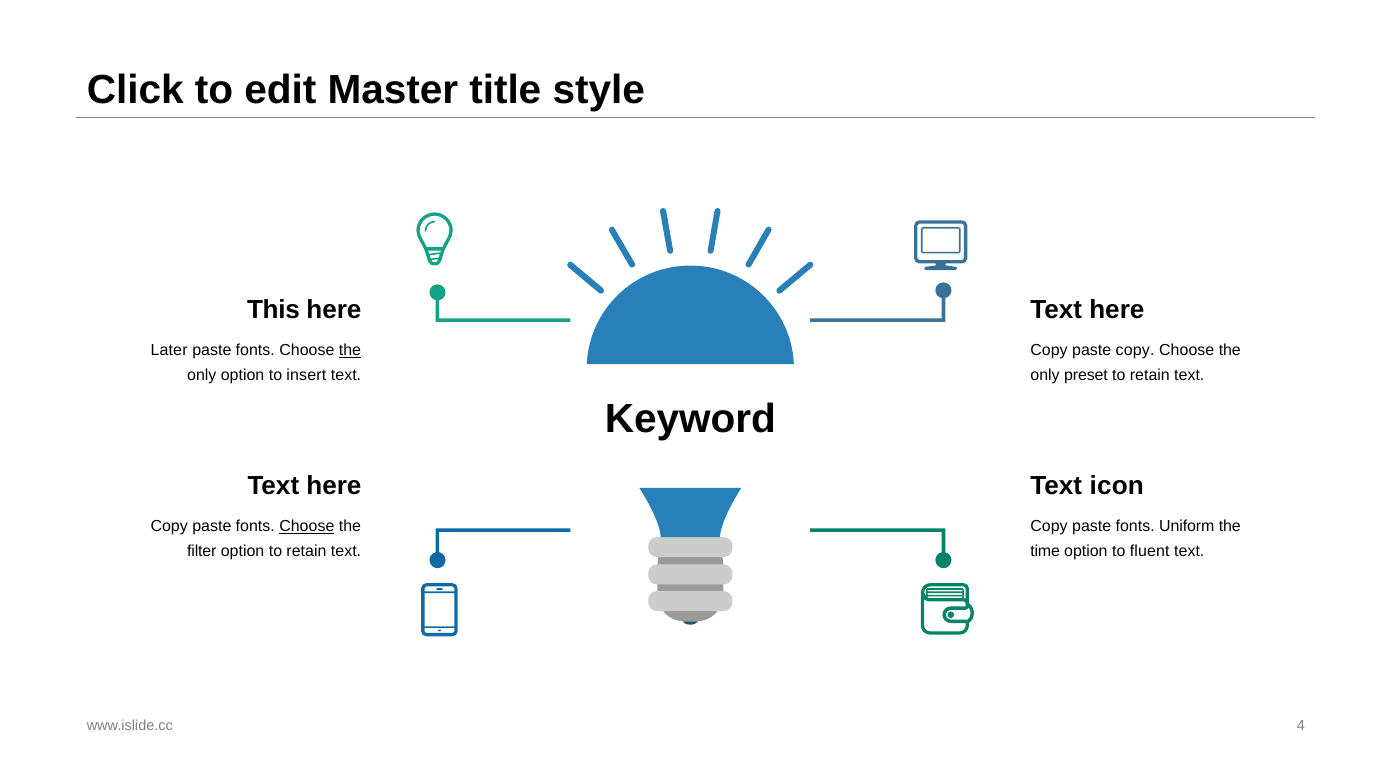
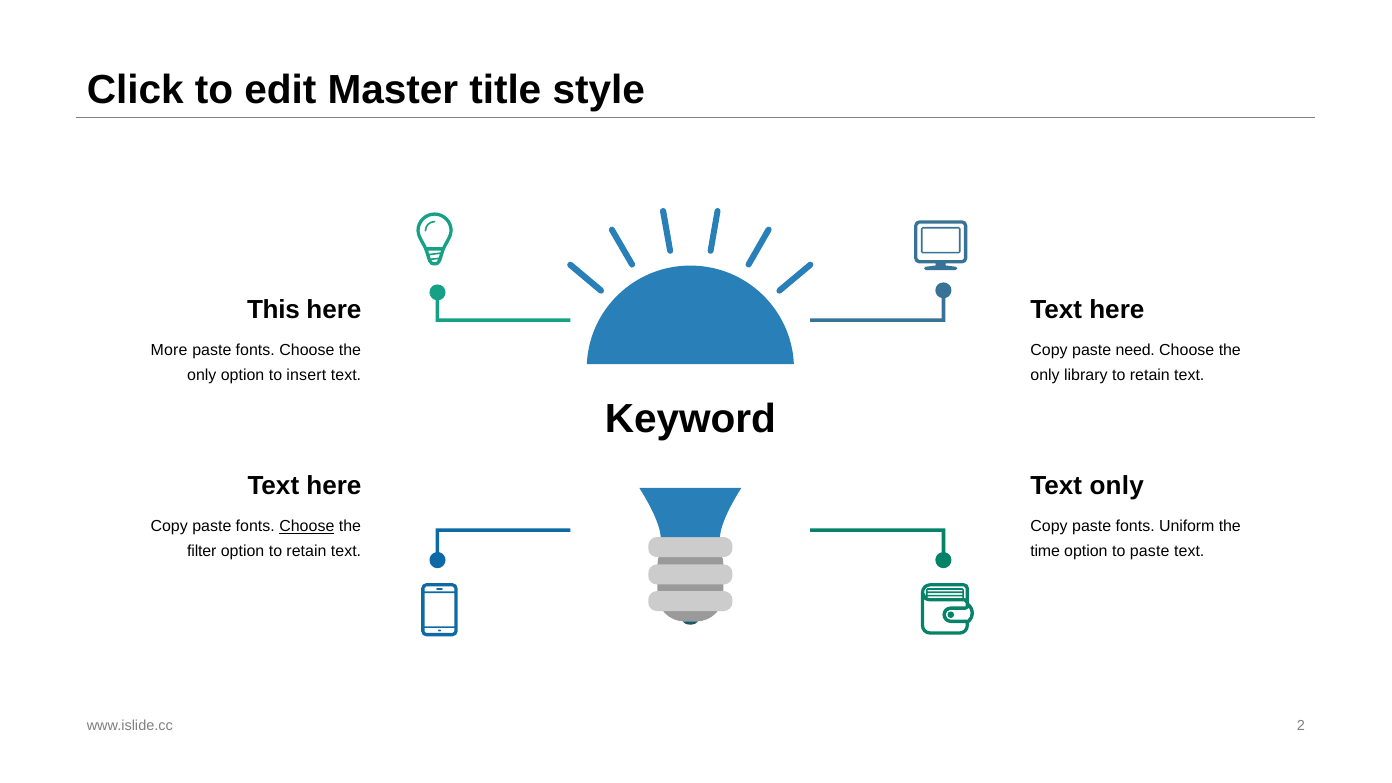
Later: Later -> More (169, 350)
the underline: present -> none (350, 350)
paste copy: copy -> need (1135, 350)
preset: preset -> library (1086, 375)
Text icon: icon -> only (1117, 485)
to fluent: fluent -> paste (1150, 551)
4: 4 -> 2 (1301, 725)
